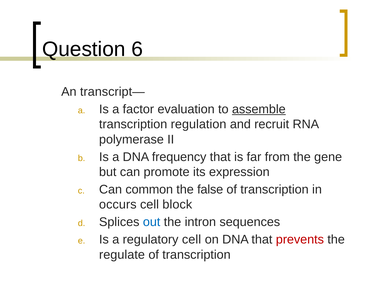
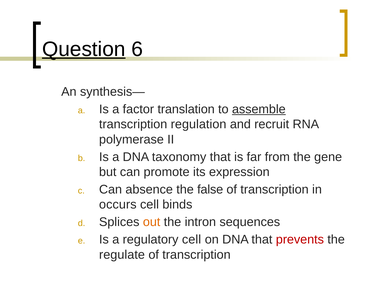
Question underline: none -> present (84, 49)
transcript—: transcript— -> synthesis— (112, 92)
evaluation: evaluation -> translation (186, 109)
frequency: frequency -> taxonomy (179, 157)
common: common -> absence (149, 189)
block: block -> binds (177, 205)
out colour: blue -> orange (152, 222)
